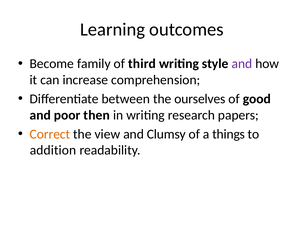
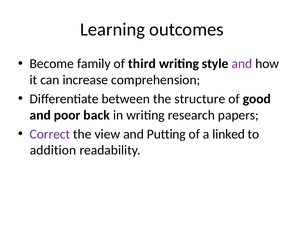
ourselves: ourselves -> structure (200, 99)
then: then -> back (97, 115)
Correct colour: orange -> purple (50, 134)
Clumsy: Clumsy -> Putting (166, 134)
things: things -> linked (229, 134)
